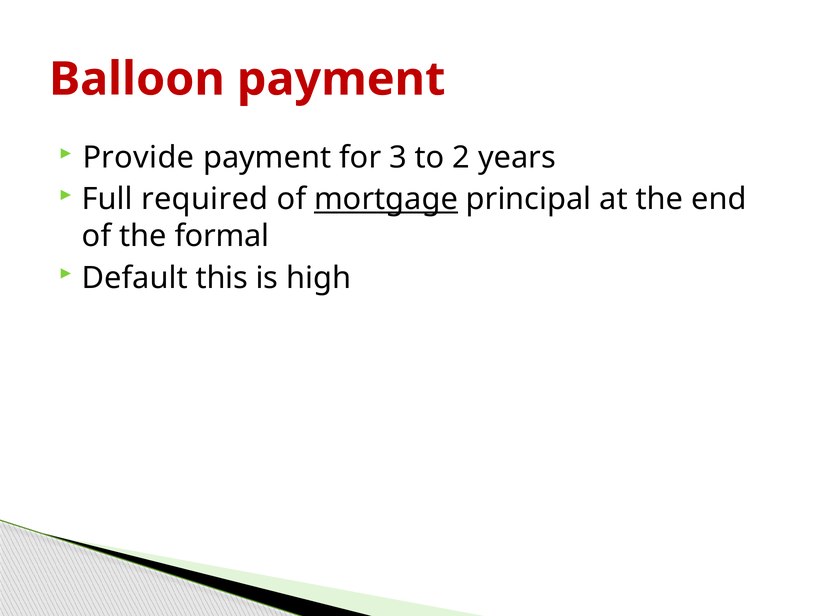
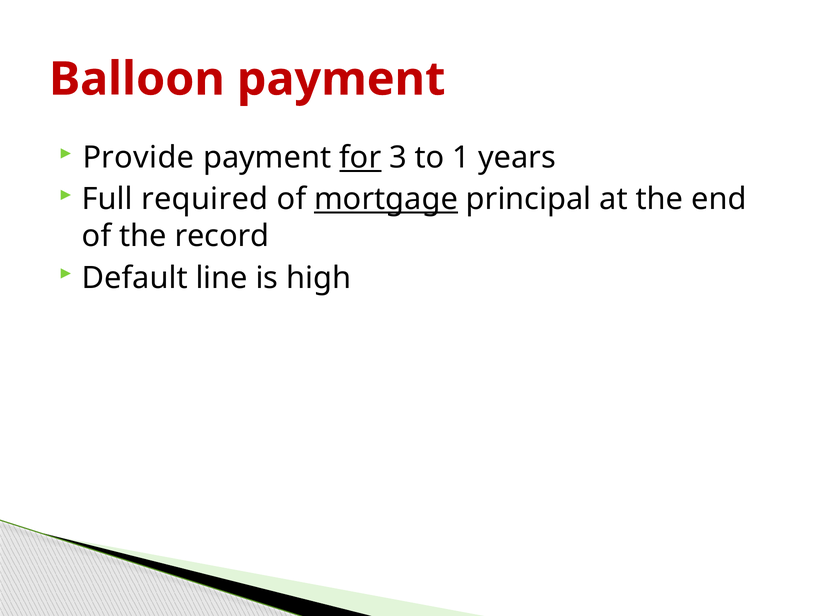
for underline: none -> present (360, 158)
2: 2 -> 1 (461, 158)
formal: formal -> record (222, 236)
this: this -> line (222, 278)
